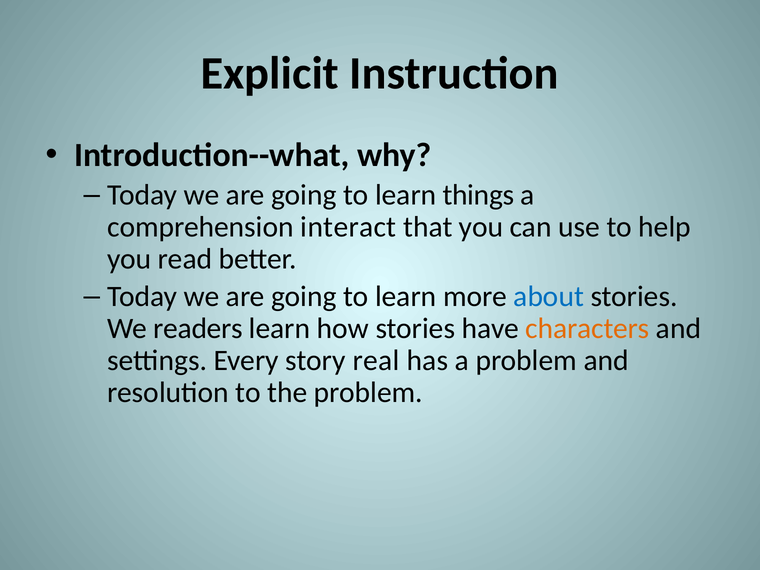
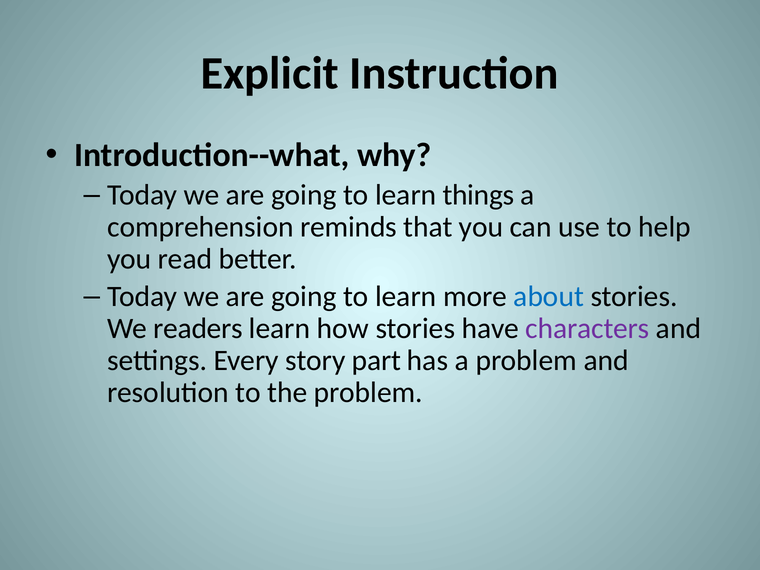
interact: interact -> reminds (349, 227)
characters colour: orange -> purple (587, 329)
real: real -> part (376, 361)
